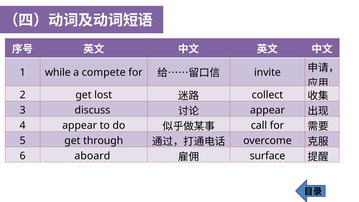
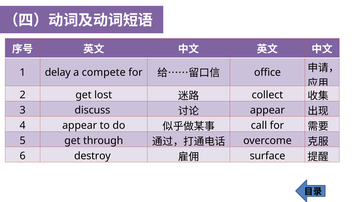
while: while -> delay (58, 72)
invite: invite -> office (267, 72)
aboard: aboard -> destroy (92, 156)
